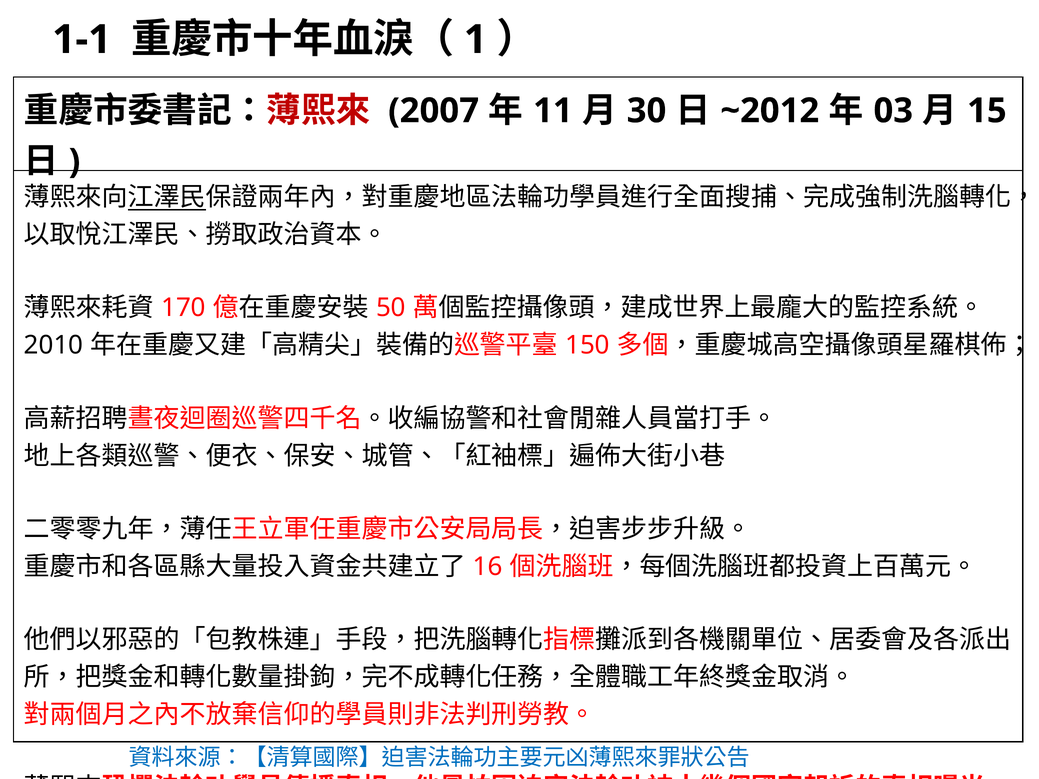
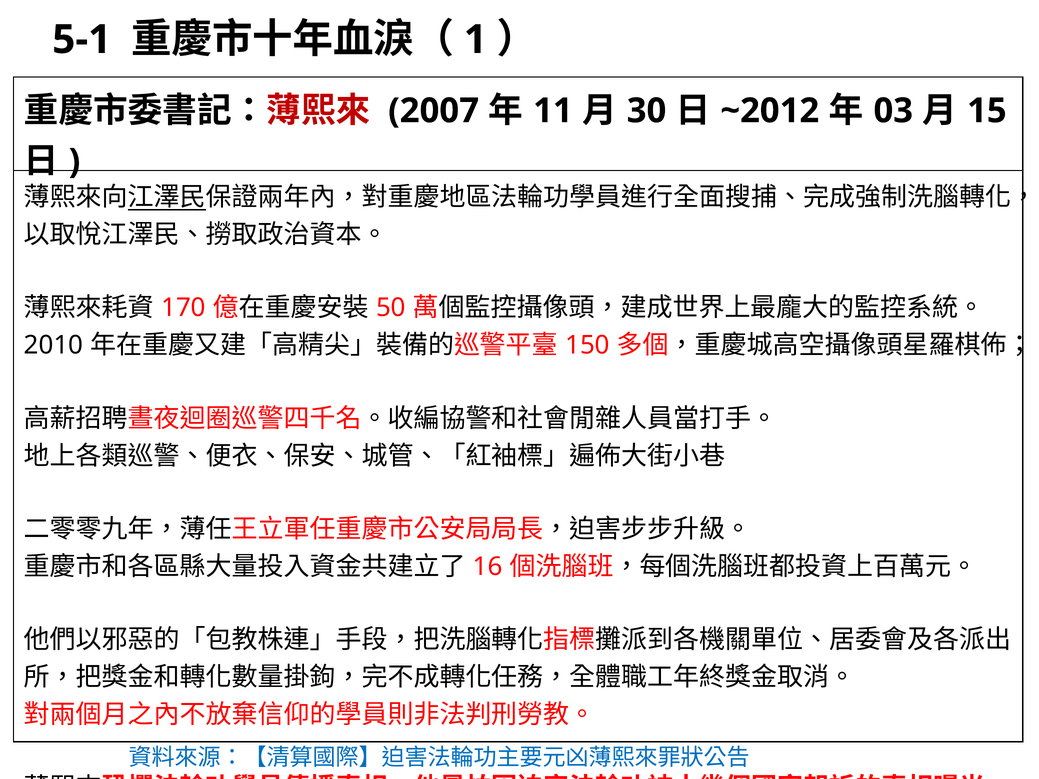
1-1: 1-1 -> 5-1 (82, 40)
